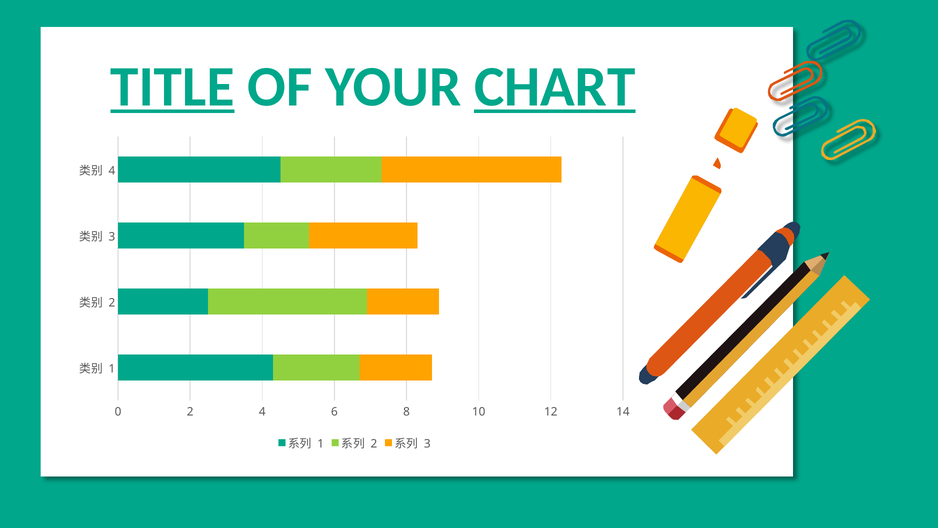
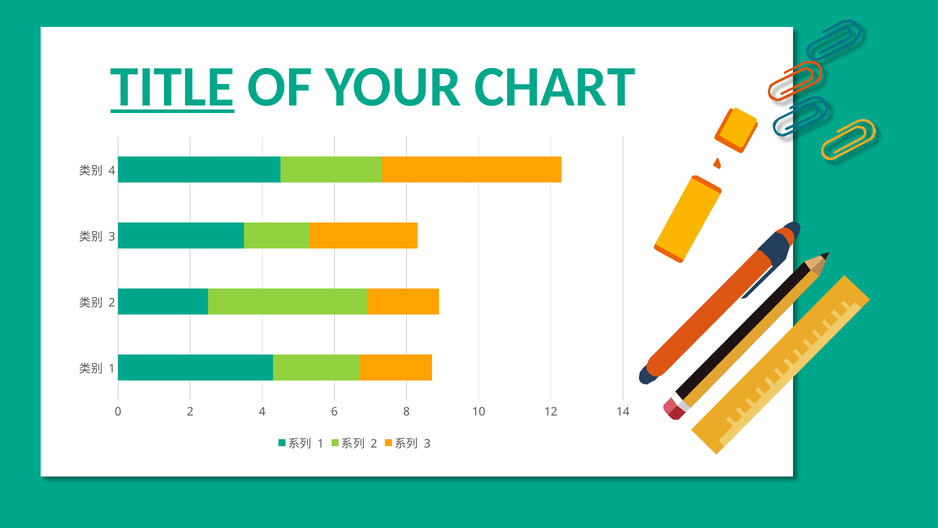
CHART underline: present -> none (555, 87)
